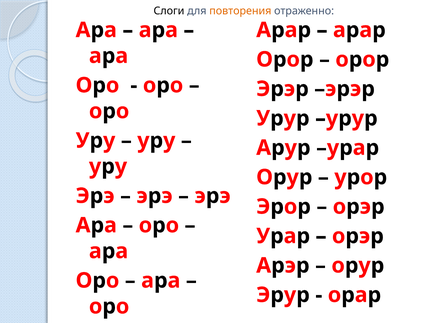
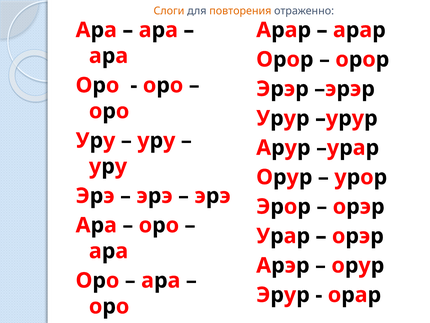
Слоги colour: black -> orange (169, 11)
